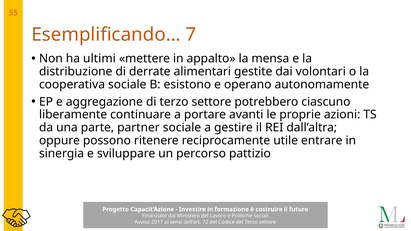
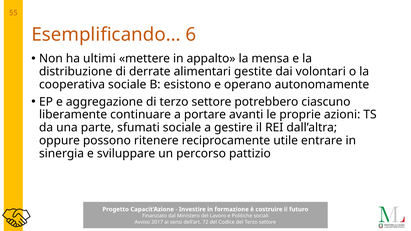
7: 7 -> 6 (191, 35)
partner: partner -> sfumati (138, 128)
